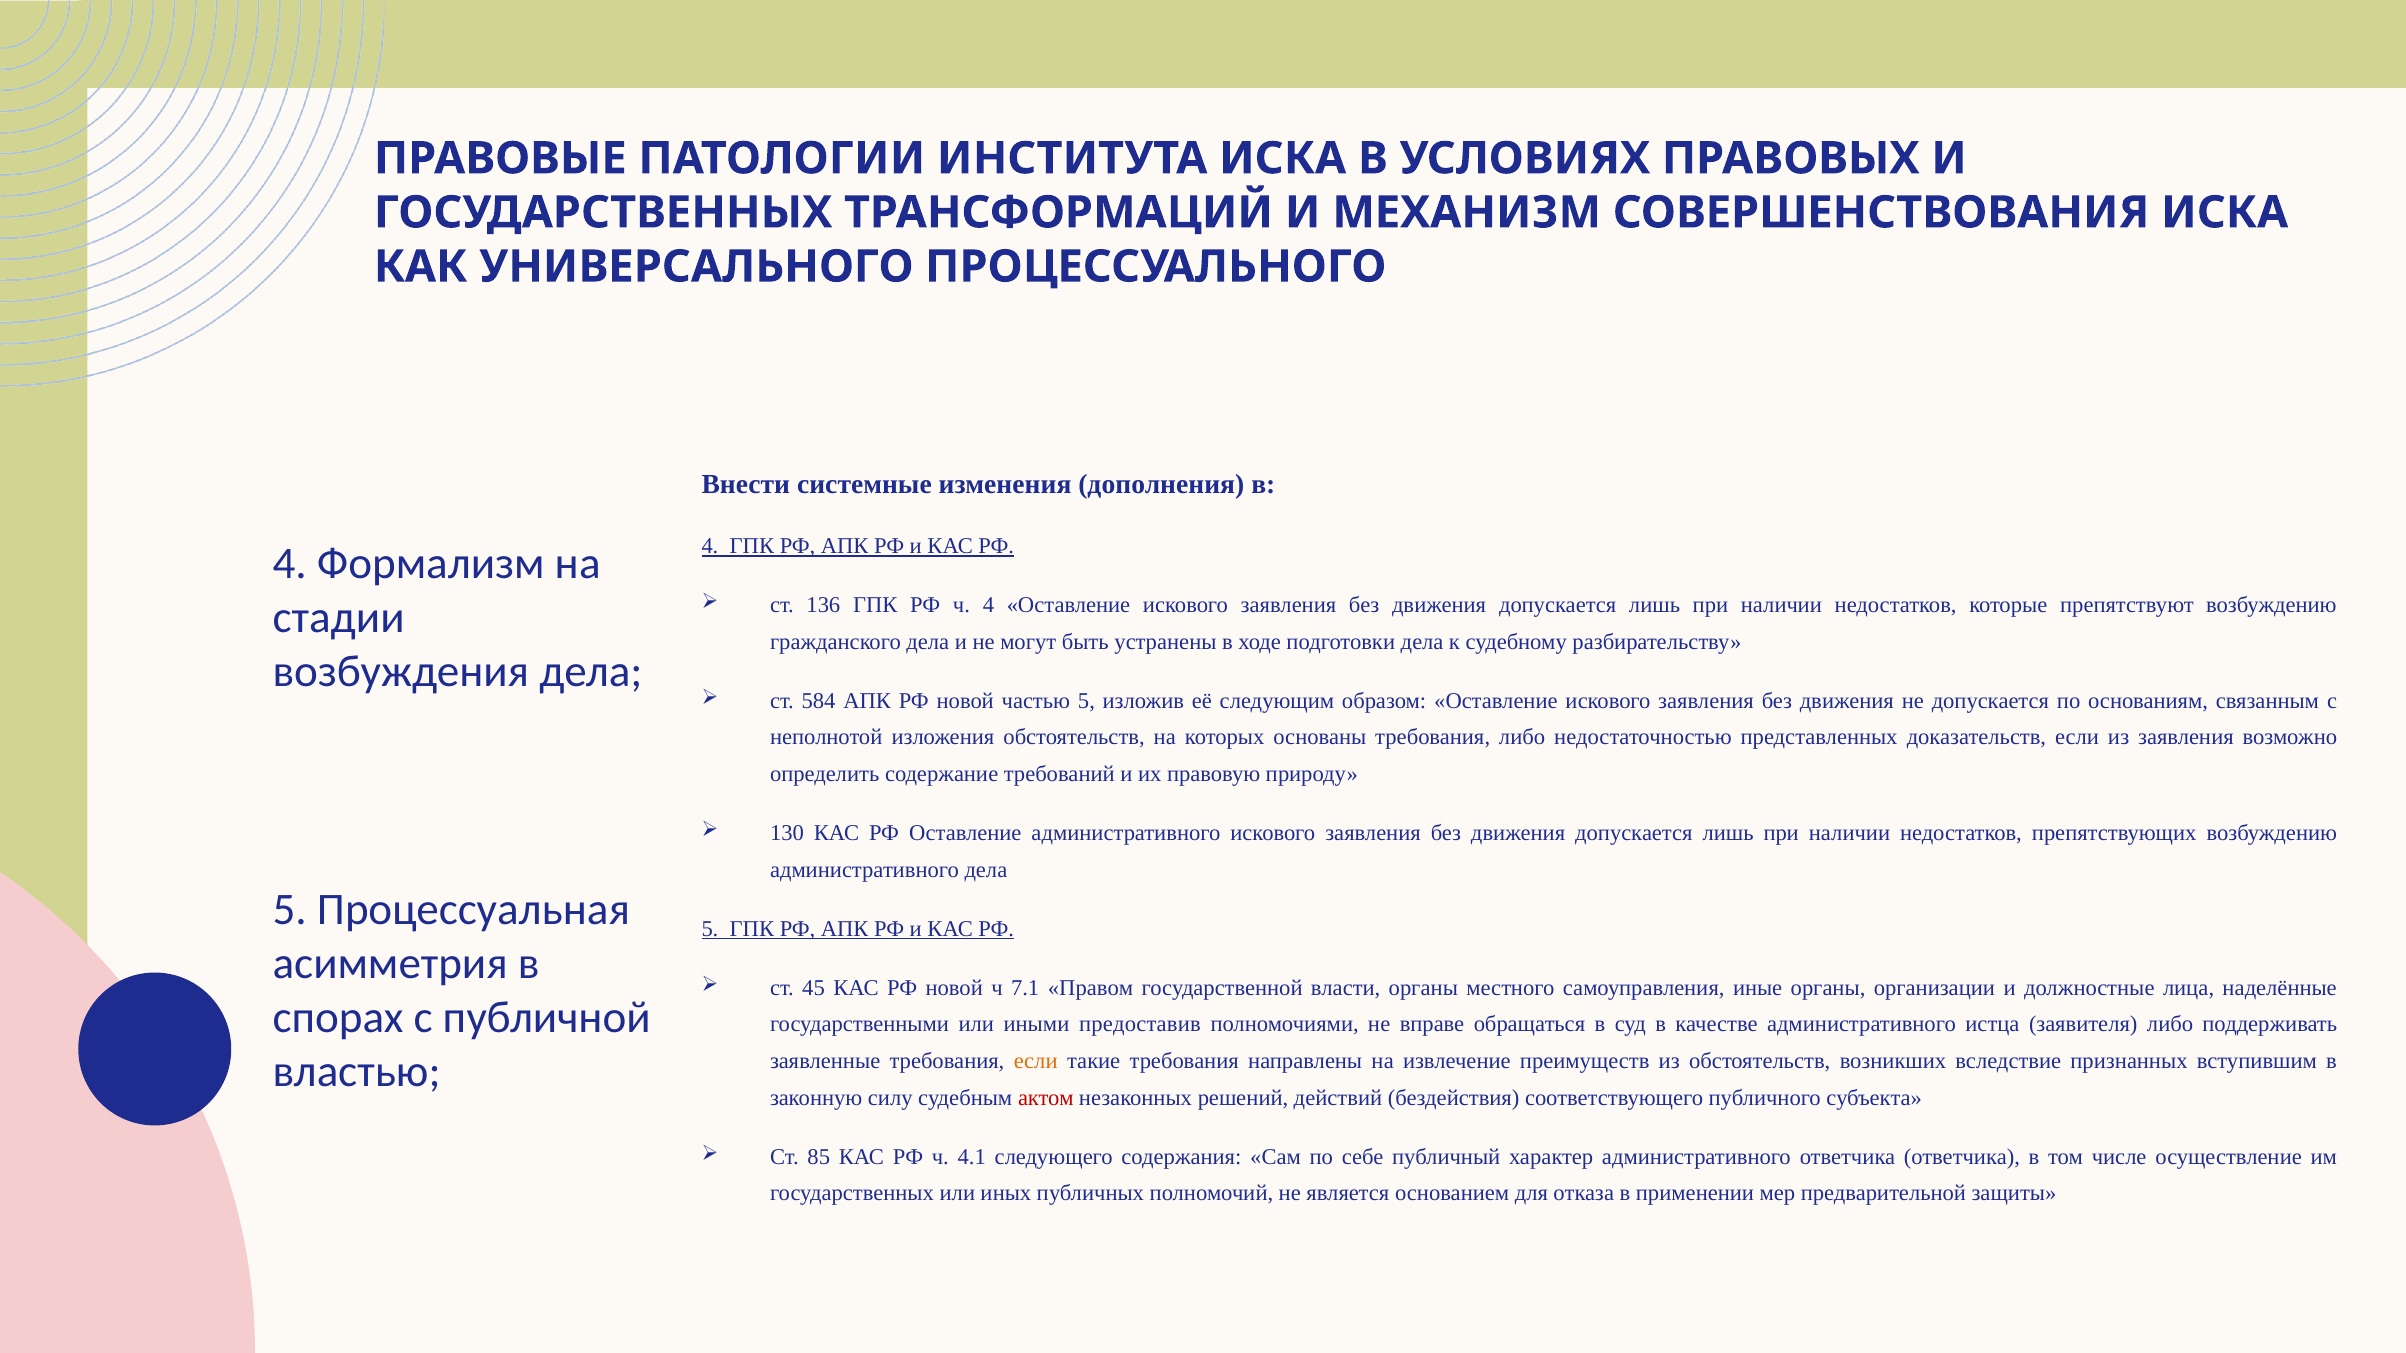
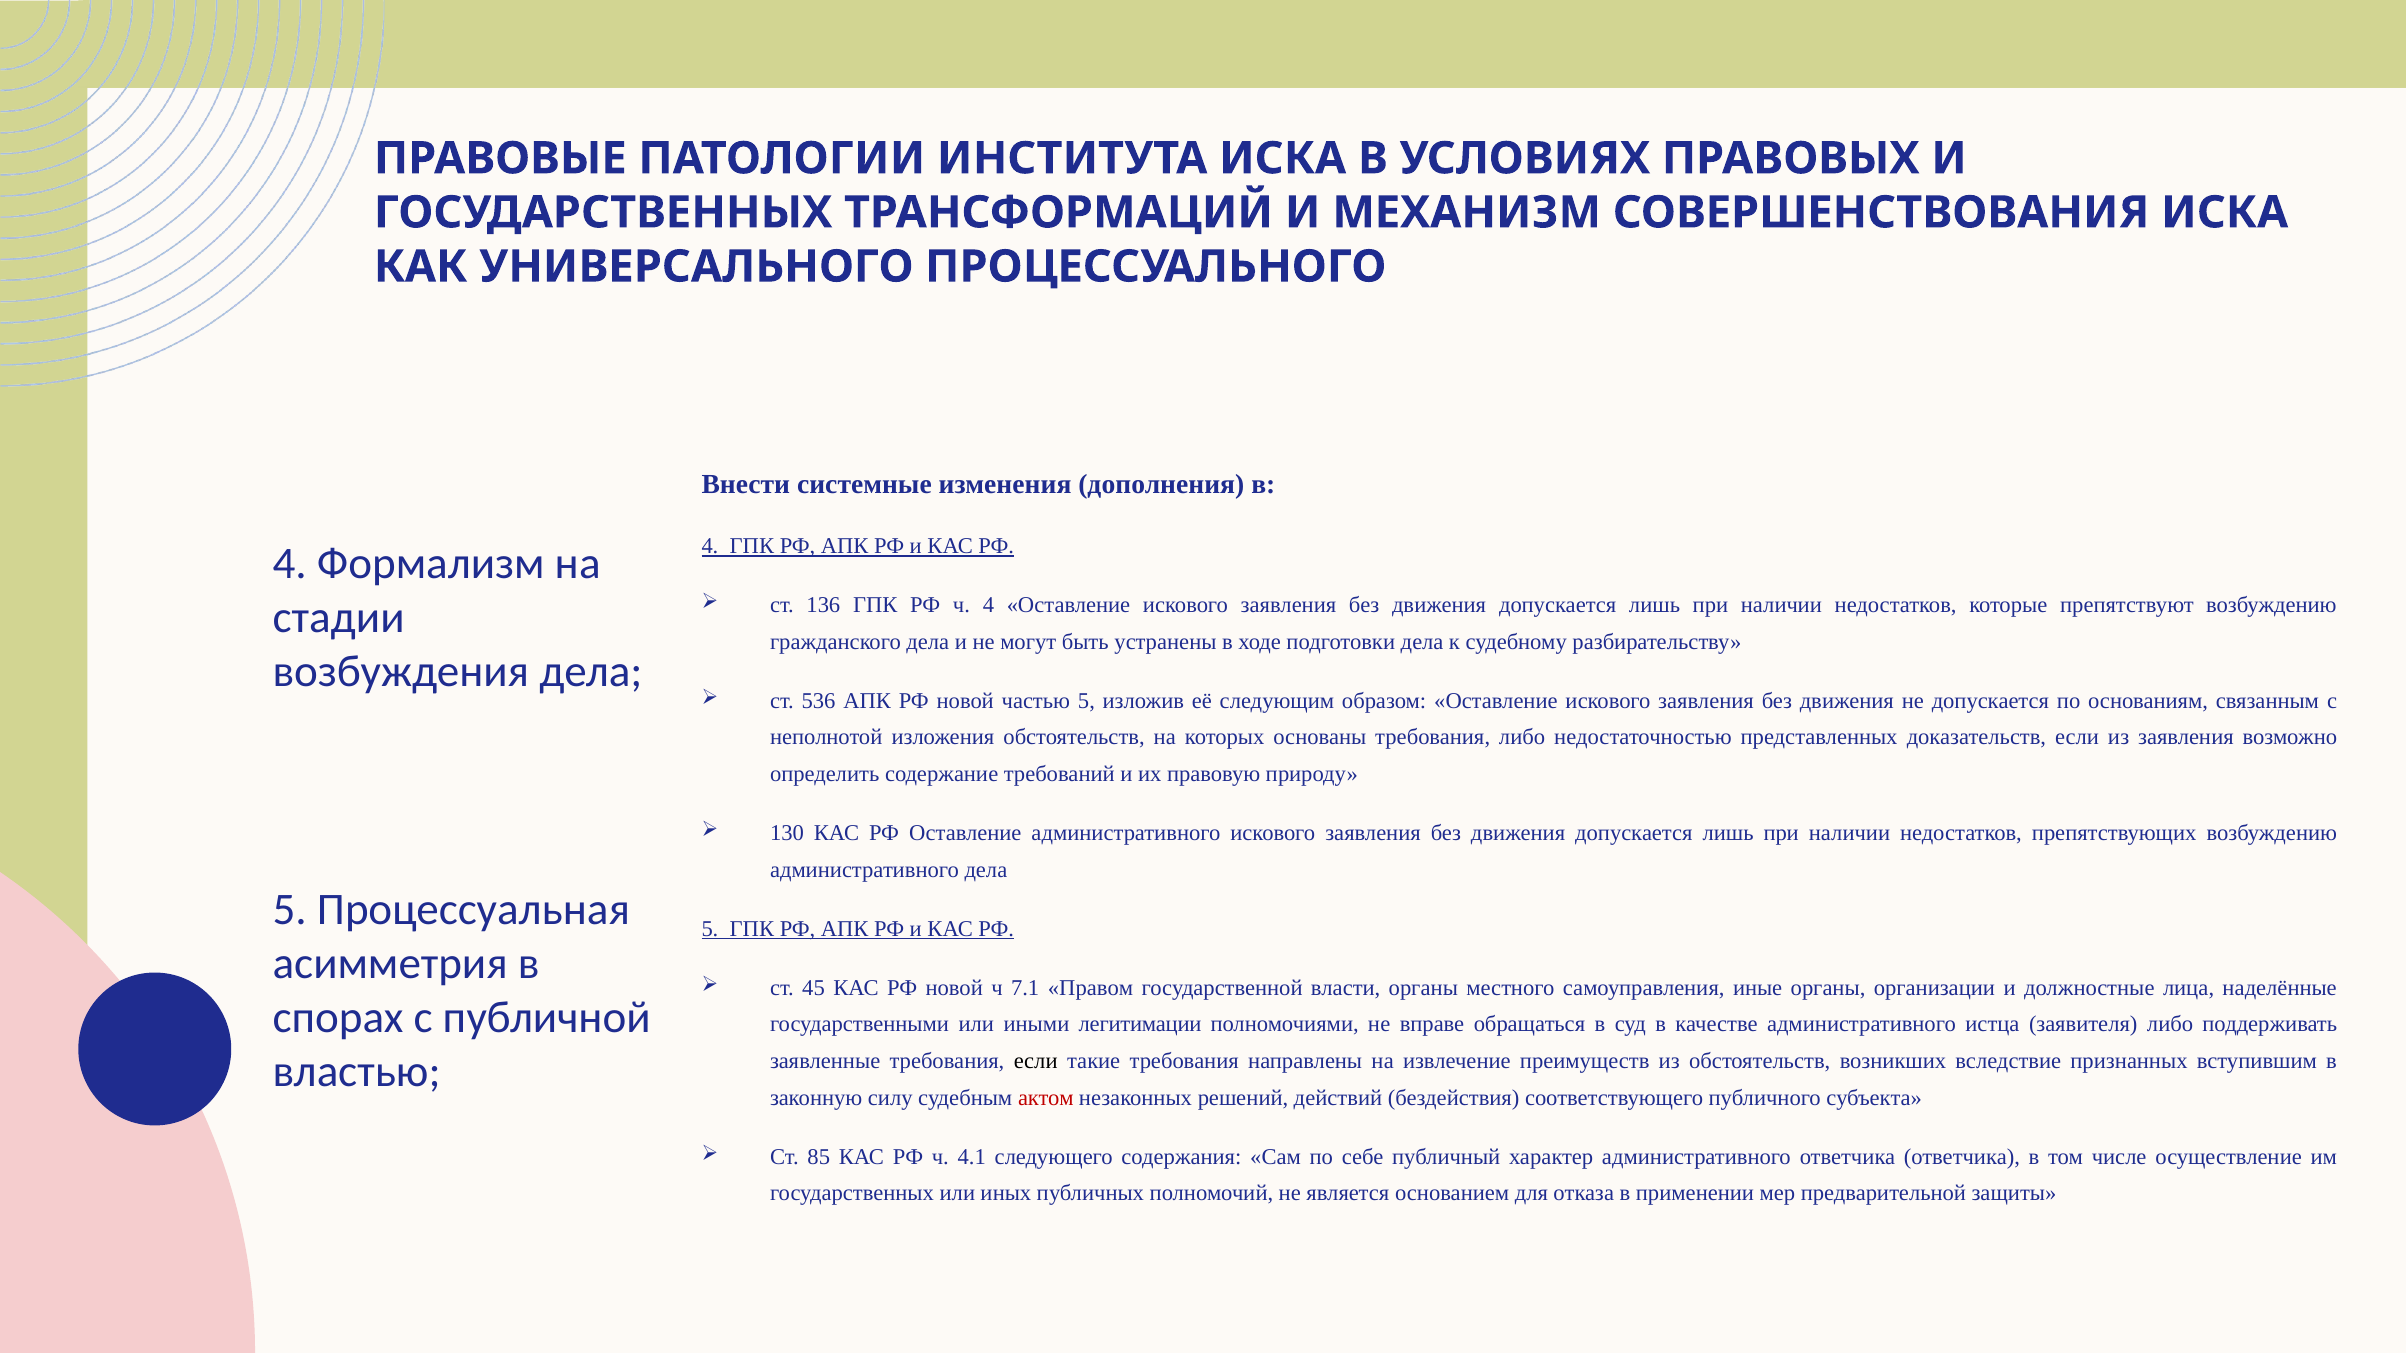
584: 584 -> 536 (818, 701)
предоставив: предоставив -> легитимации (1140, 1025)
если colour: orange -> black (1036, 1061)
